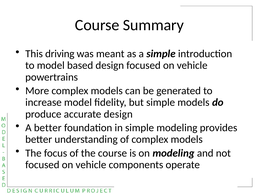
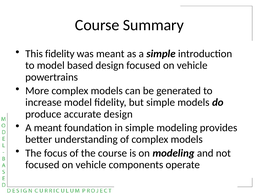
This driving: driving -> fidelity (60, 54)
A better: better -> meant (48, 128)
